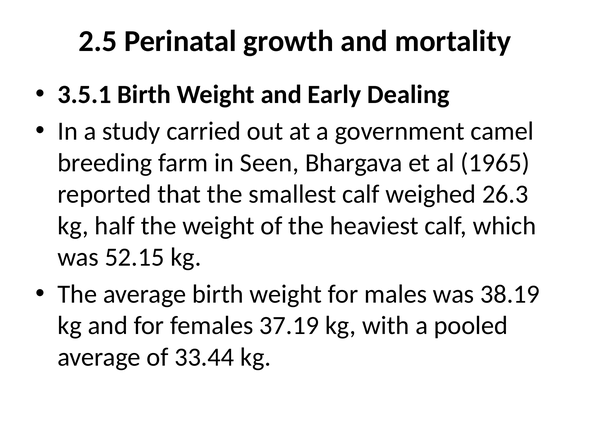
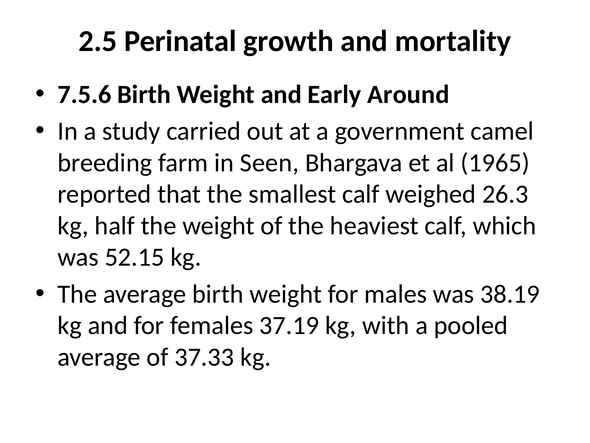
3.5.1: 3.5.1 -> 7.5.6 (84, 94)
Dealing: Dealing -> Around (408, 94)
33.44: 33.44 -> 37.33 (204, 357)
